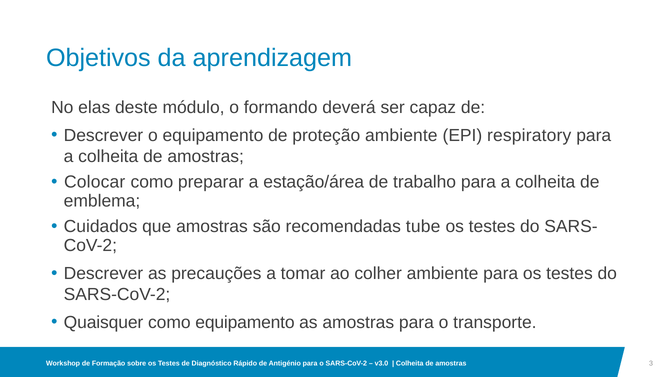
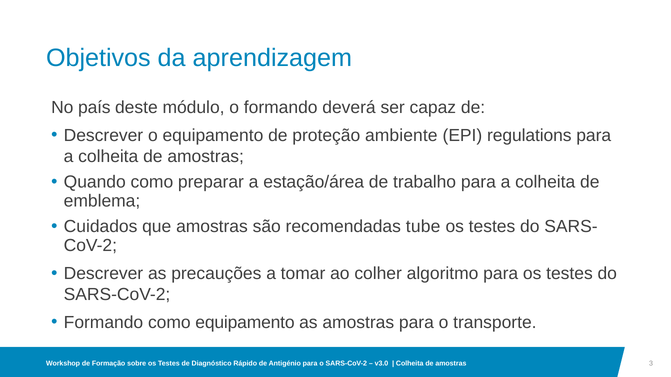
elas: elas -> país (94, 107)
respiratory: respiratory -> regulations (529, 136)
Colocar: Colocar -> Quando (95, 182)
colher ambiente: ambiente -> algoritmo (443, 274)
Quaisquer: Quaisquer -> Formando (103, 323)
